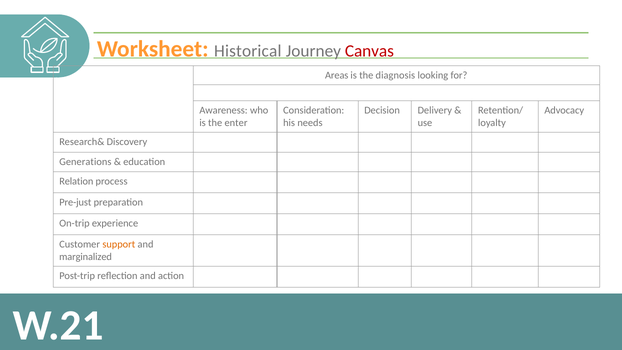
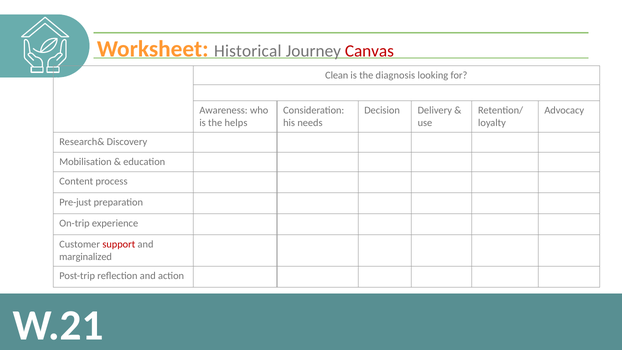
Areas: Areas -> Clean (337, 75)
enter: enter -> helps (236, 123)
Generations: Generations -> Mobilisation (85, 162)
Relation: Relation -> Content (76, 181)
support colour: orange -> red (119, 244)
